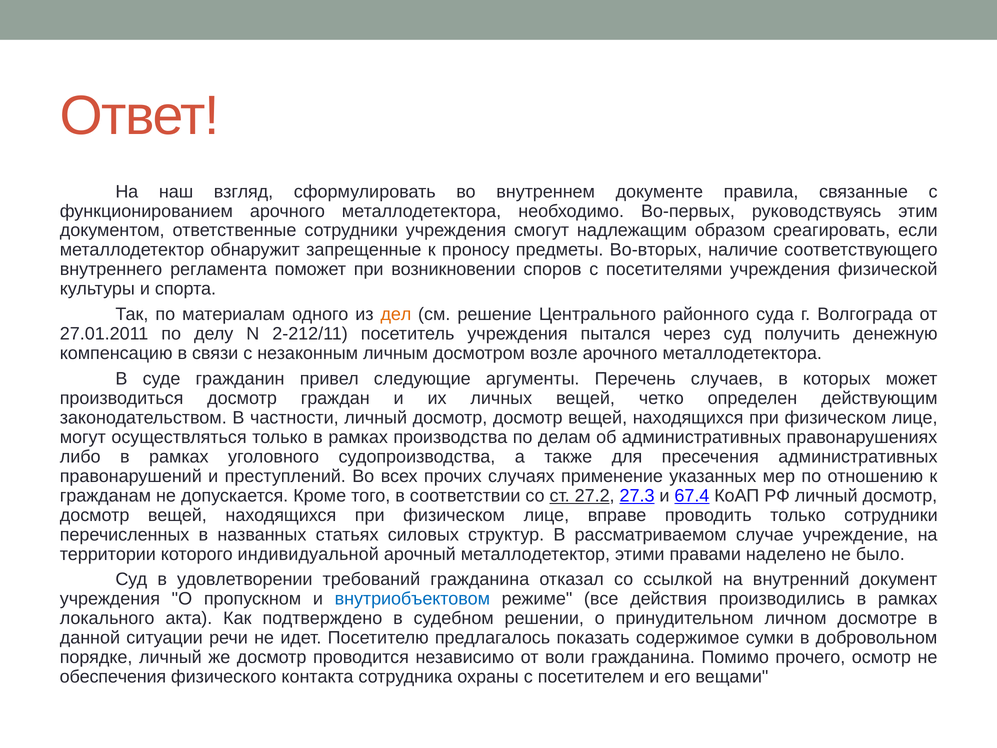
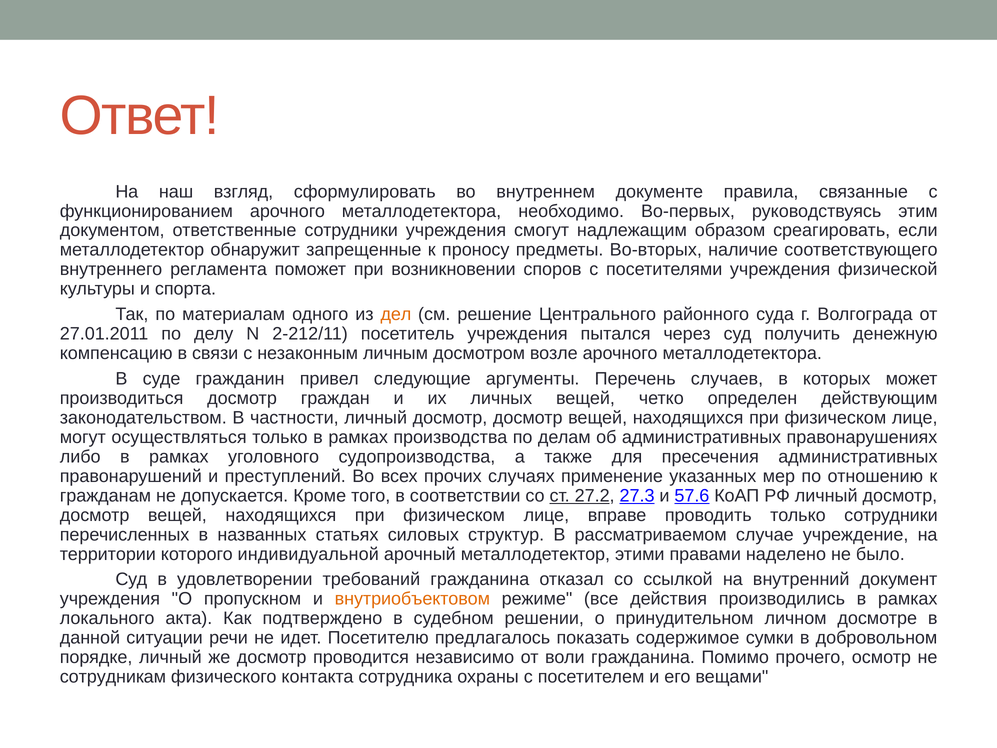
67.4: 67.4 -> 57.6 (692, 495)
внутриобъектовом colour: blue -> orange (412, 599)
обеспечения: обеспечения -> сотрудникам (113, 677)
